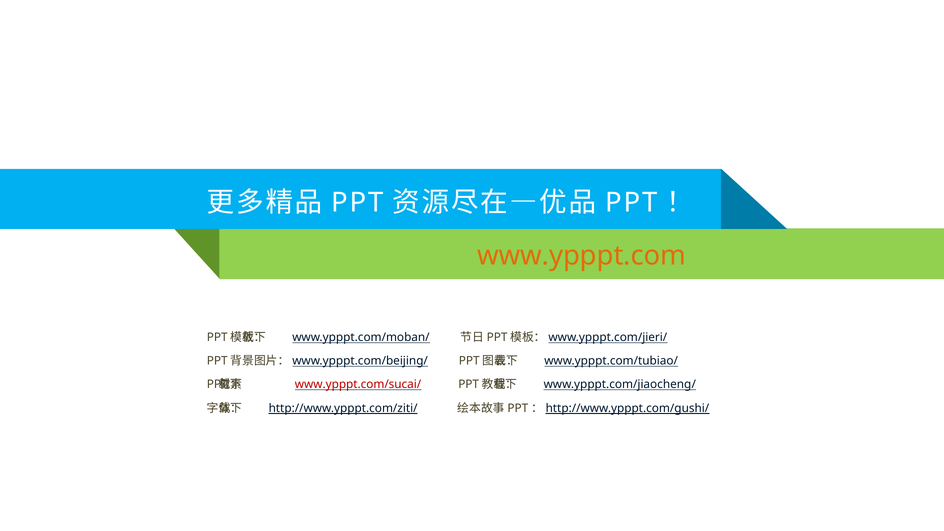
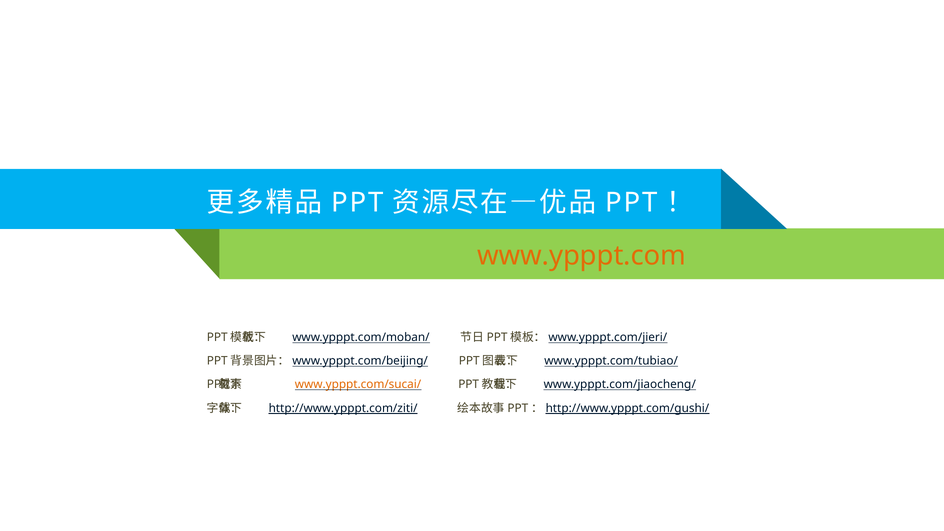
www.ypppt.com/sucai/ colour: red -> orange (358, 385)
